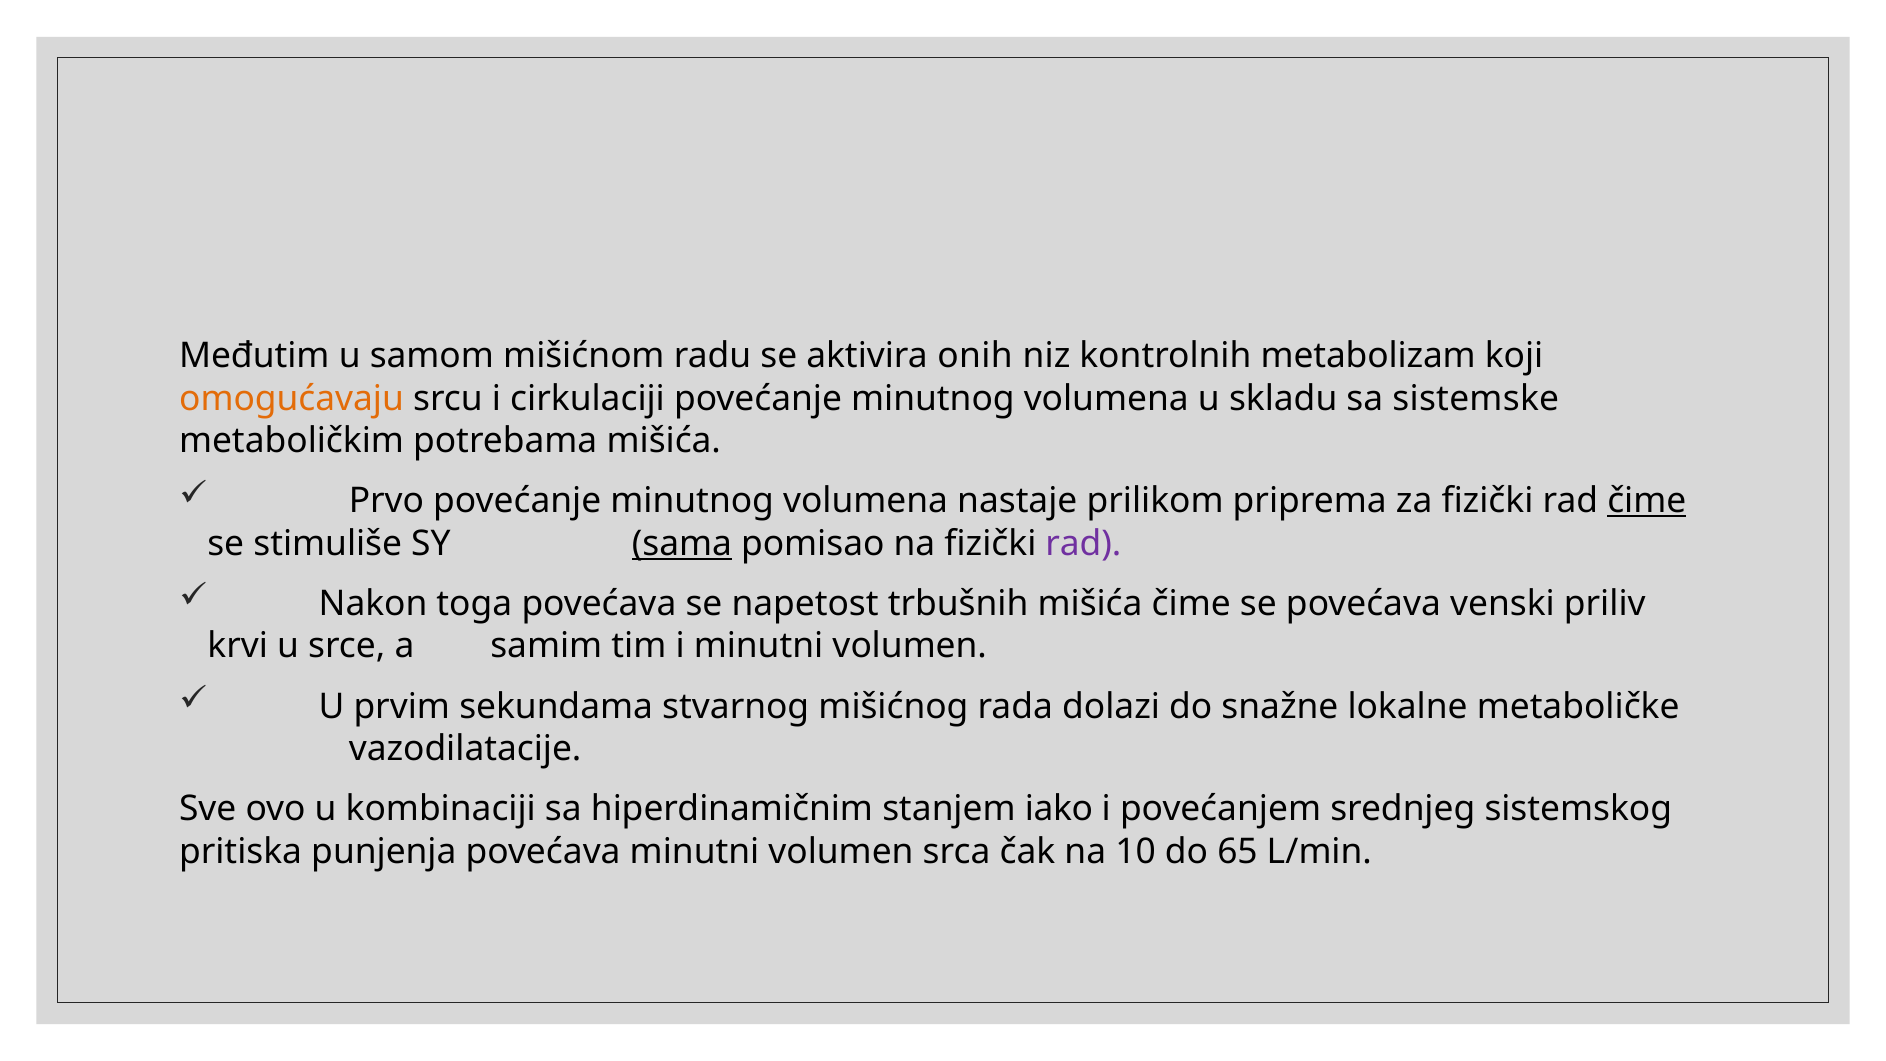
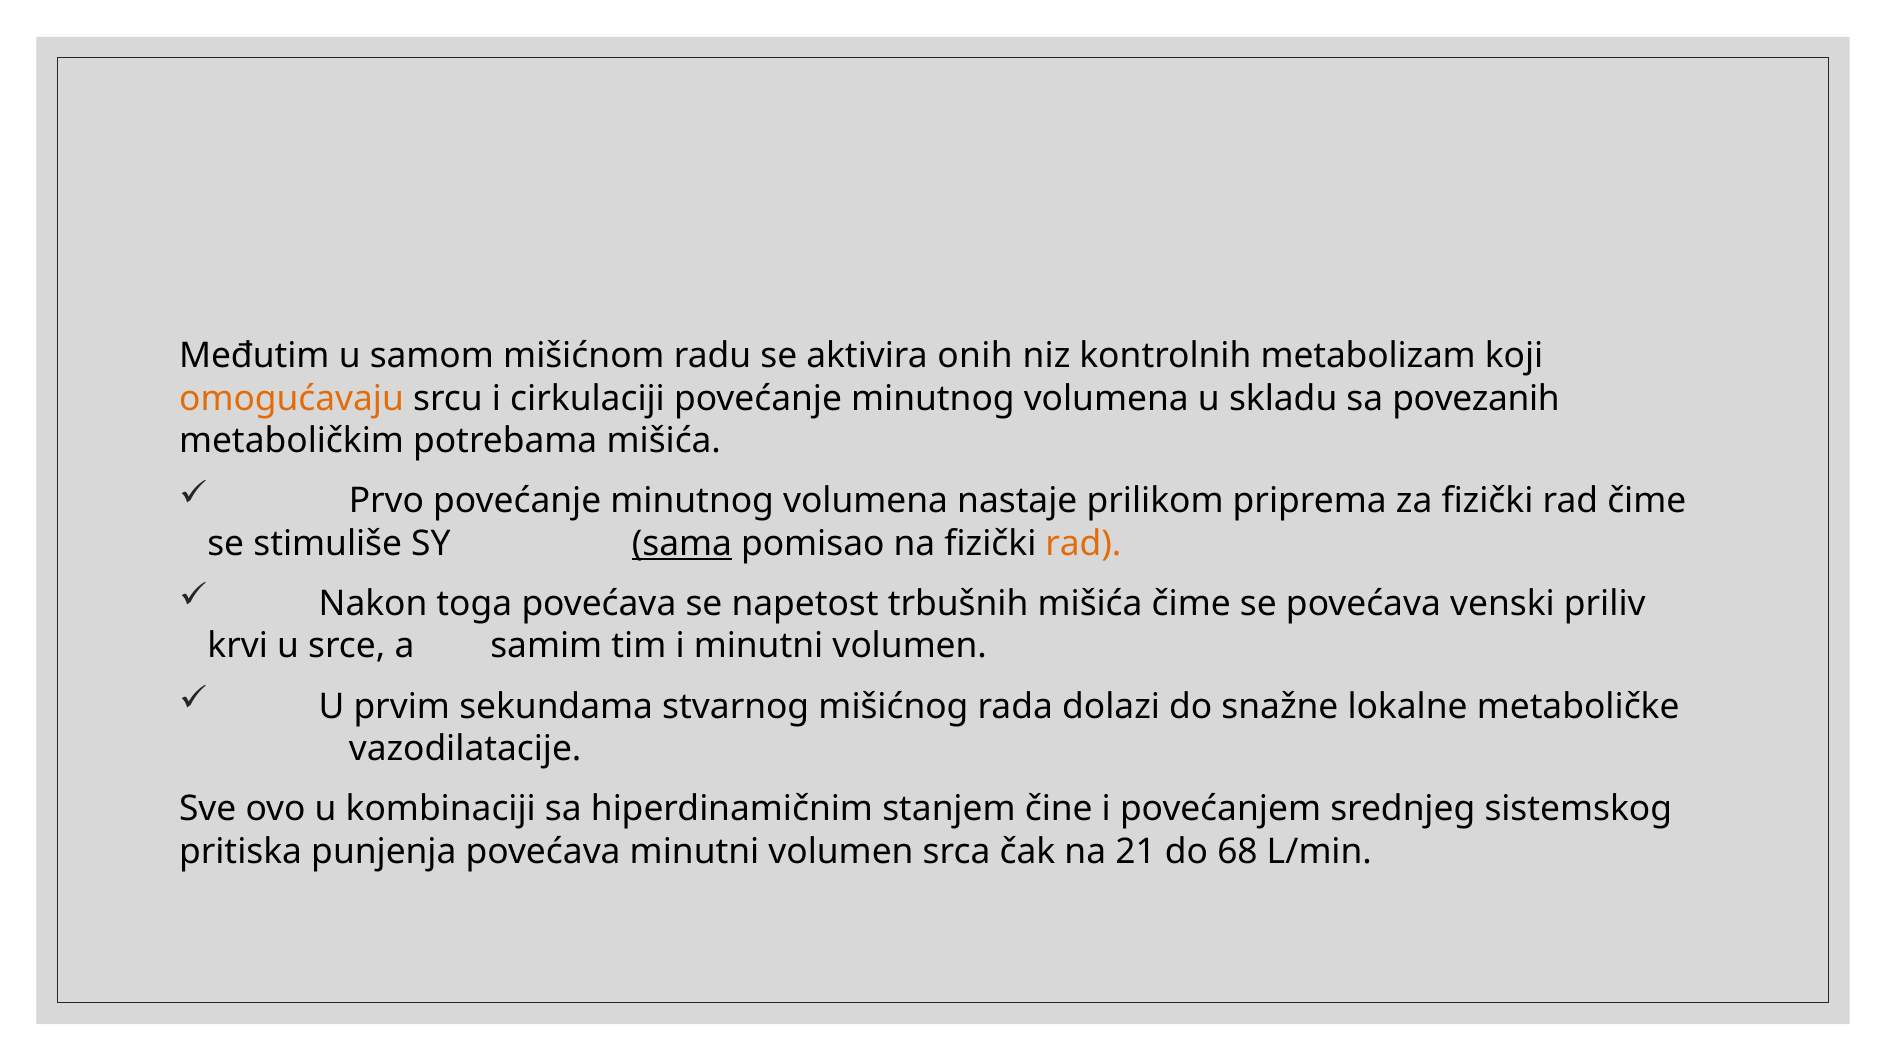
sistemske: sistemske -> povezanih (1476, 399)
čime underline: present -> none (1647, 501)
rad colour: purple -> orange (1083, 544)
iako: iako -> čine (1059, 809)
10: 10 -> 21 (1136, 851)
65: 65 -> 68 (1237, 851)
